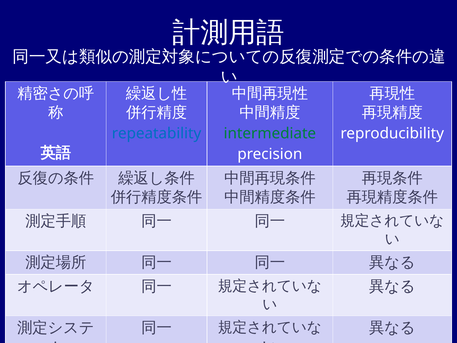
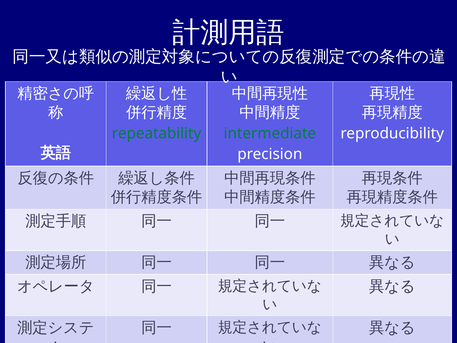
repeatability colour: blue -> green (157, 133)
